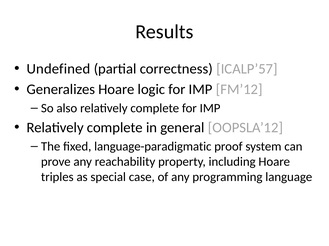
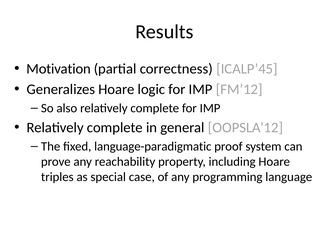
Undefined: Undefined -> Motivation (59, 69)
ICALP’57: ICALP’57 -> ICALP’45 (247, 69)
